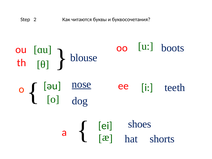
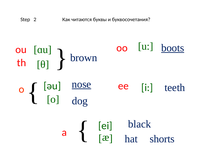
boots underline: none -> present (173, 48)
blouse: blouse -> brown (84, 58)
shoes: shoes -> black (140, 124)
